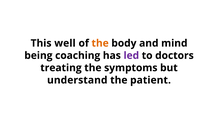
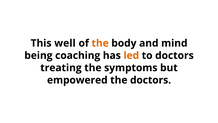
led colour: purple -> orange (131, 55)
understand: understand -> empowered (77, 80)
the patient: patient -> doctors (151, 80)
